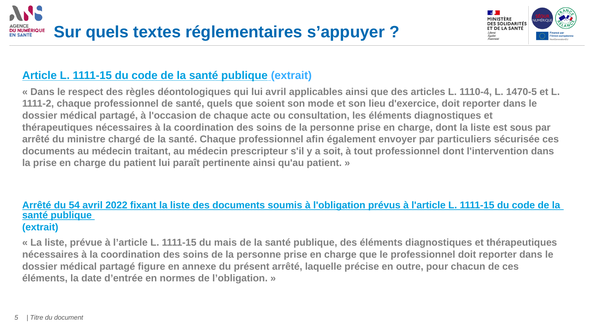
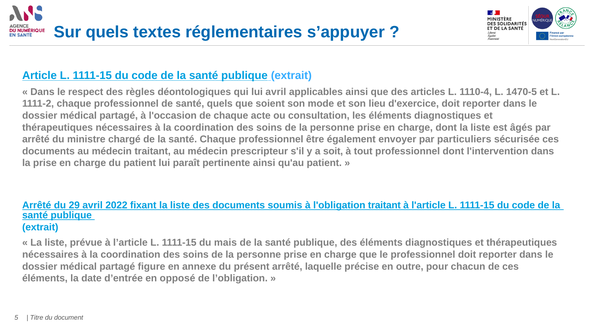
sous: sous -> âgés (521, 127)
afin: afin -> être (315, 139)
54: 54 -> 29 (74, 205)
l'obligation prévus: prévus -> traitant (384, 205)
normes: normes -> opposé (177, 278)
